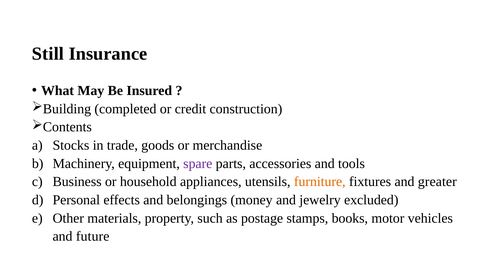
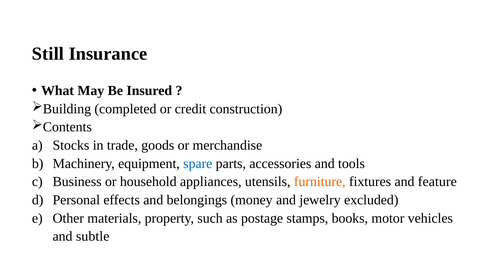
spare colour: purple -> blue (198, 163)
greater: greater -> feature (437, 182)
future: future -> subtle (93, 236)
